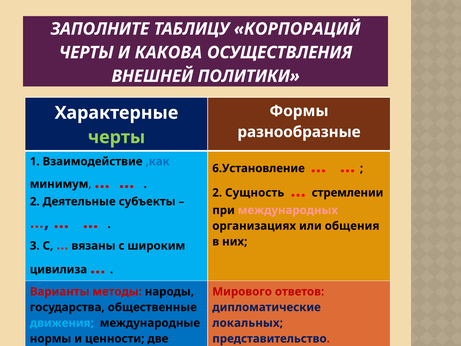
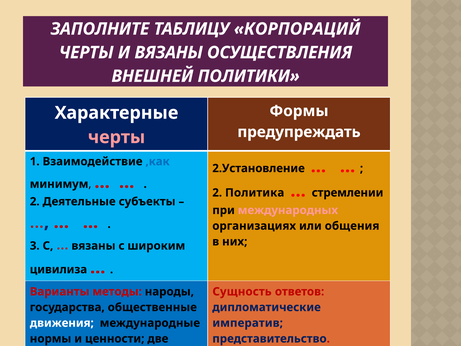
И КАКОВА: КАКОВА -> ВЯЗАНЫ (169, 53)
разнообразные: разнообразные -> предупреждать (299, 132)
черты colour: light green -> pink (117, 137)
6.Установление: 6.Установление -> 2.Установление (259, 168)
Сущность: Сущность -> Политика (255, 193)
Мирового: Мирового -> Сущность (242, 291)
движения colour: light blue -> white (62, 323)
локальных: локальных -> императив (248, 323)
